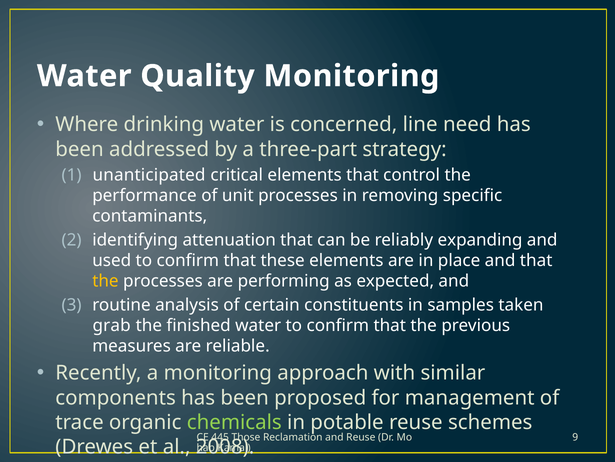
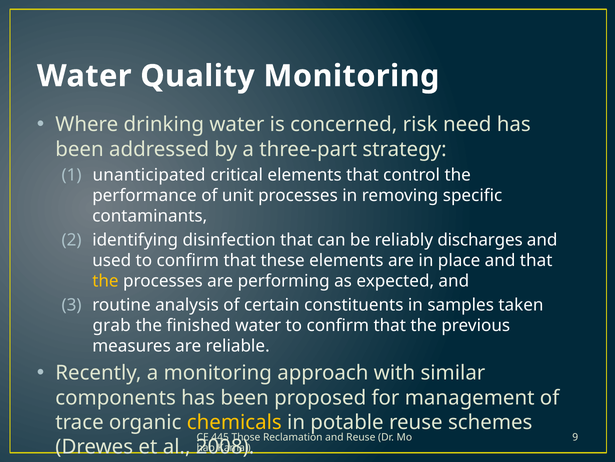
line: line -> risk (420, 124)
attenuation: attenuation -> disinfection (229, 240)
expanding: expanding -> discharges (480, 240)
chemicals colour: light green -> yellow (234, 422)
